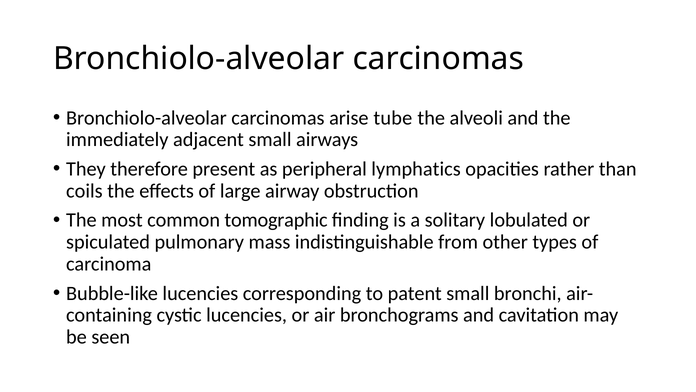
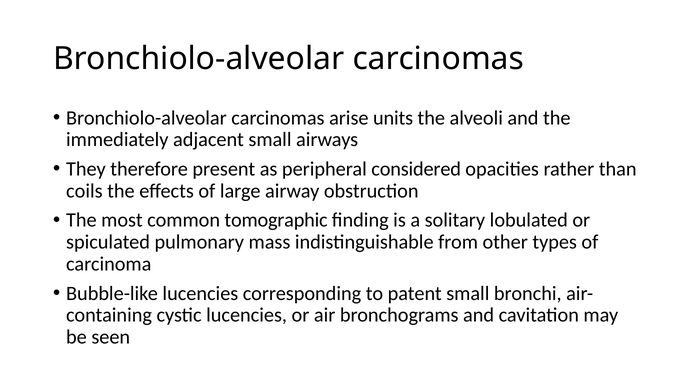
tube: tube -> units (393, 118)
lymphatics: lymphatics -> considered (416, 169)
